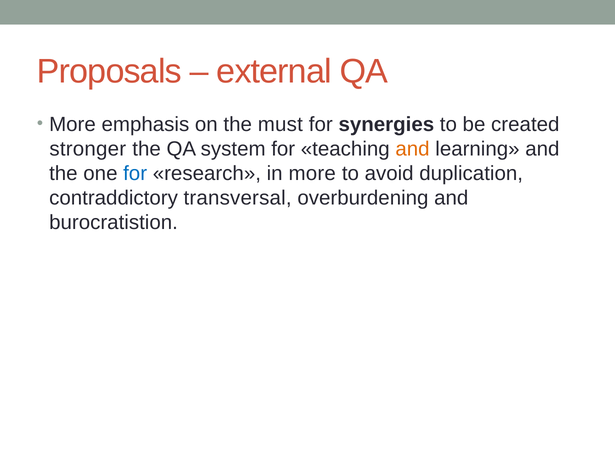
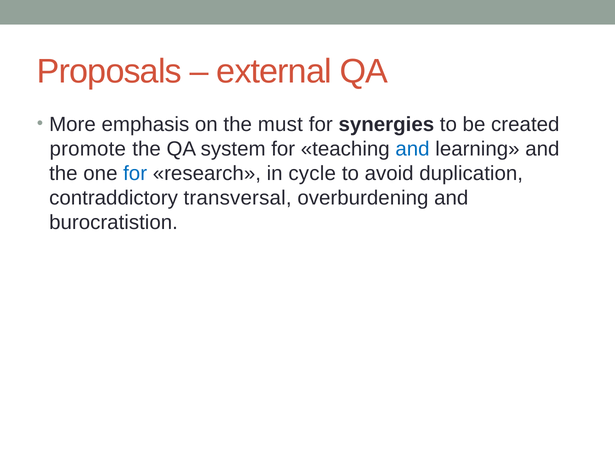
stronger: stronger -> promote (88, 149)
and colour: orange -> blue (413, 149)
in more: more -> cycle (312, 174)
